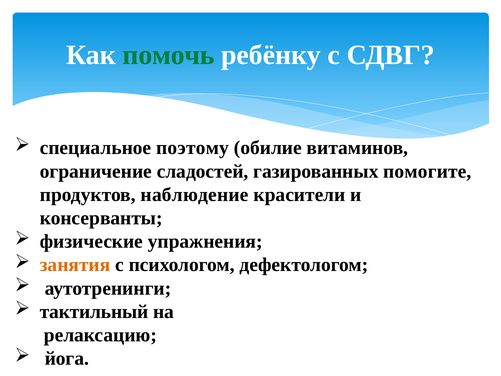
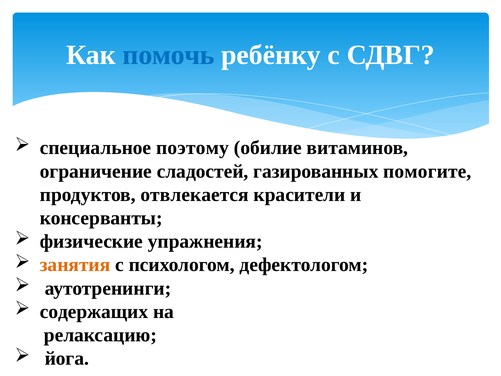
помочь colour: green -> blue (169, 55)
наблюдение: наблюдение -> отвлекается (195, 195)
тактильный: тактильный -> содержащих (94, 311)
